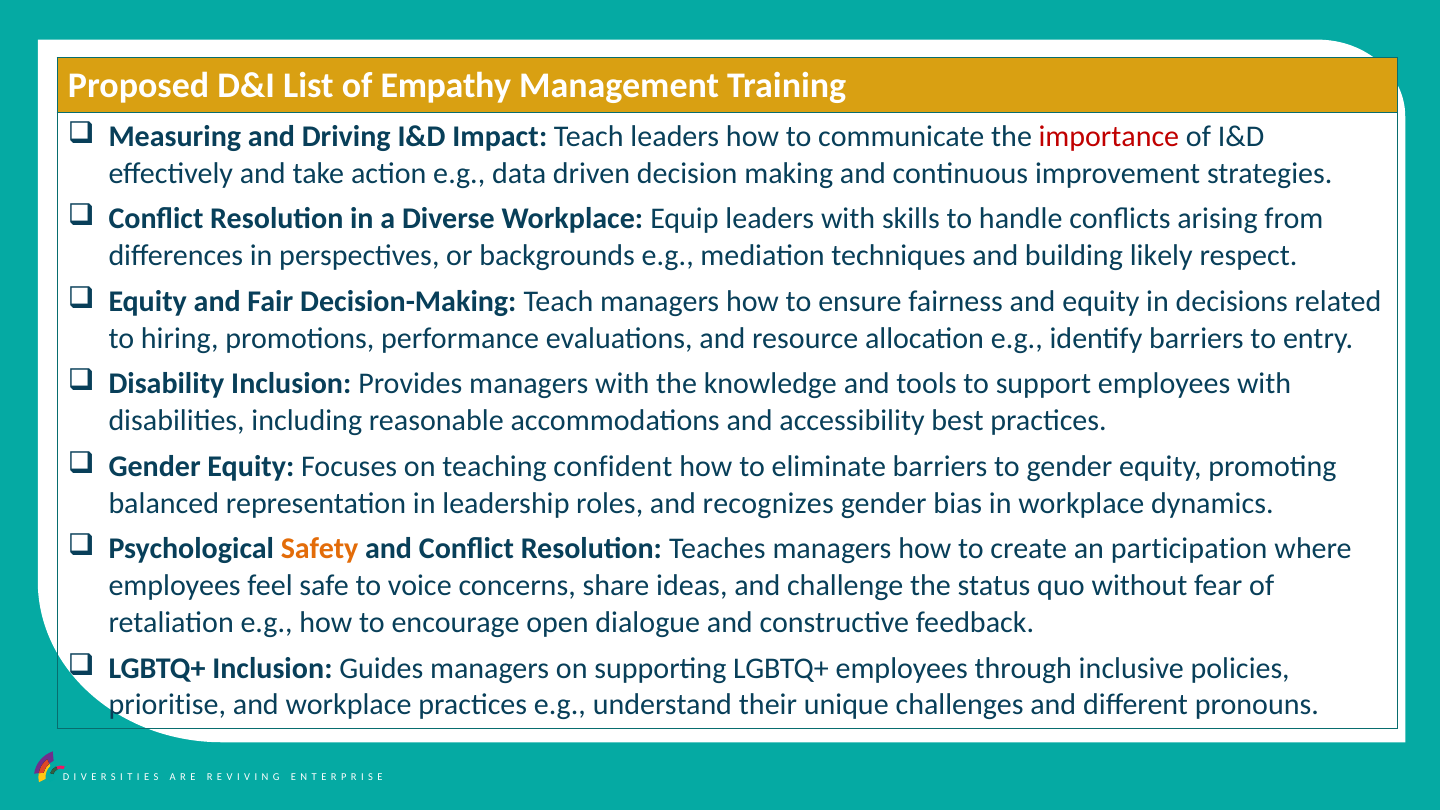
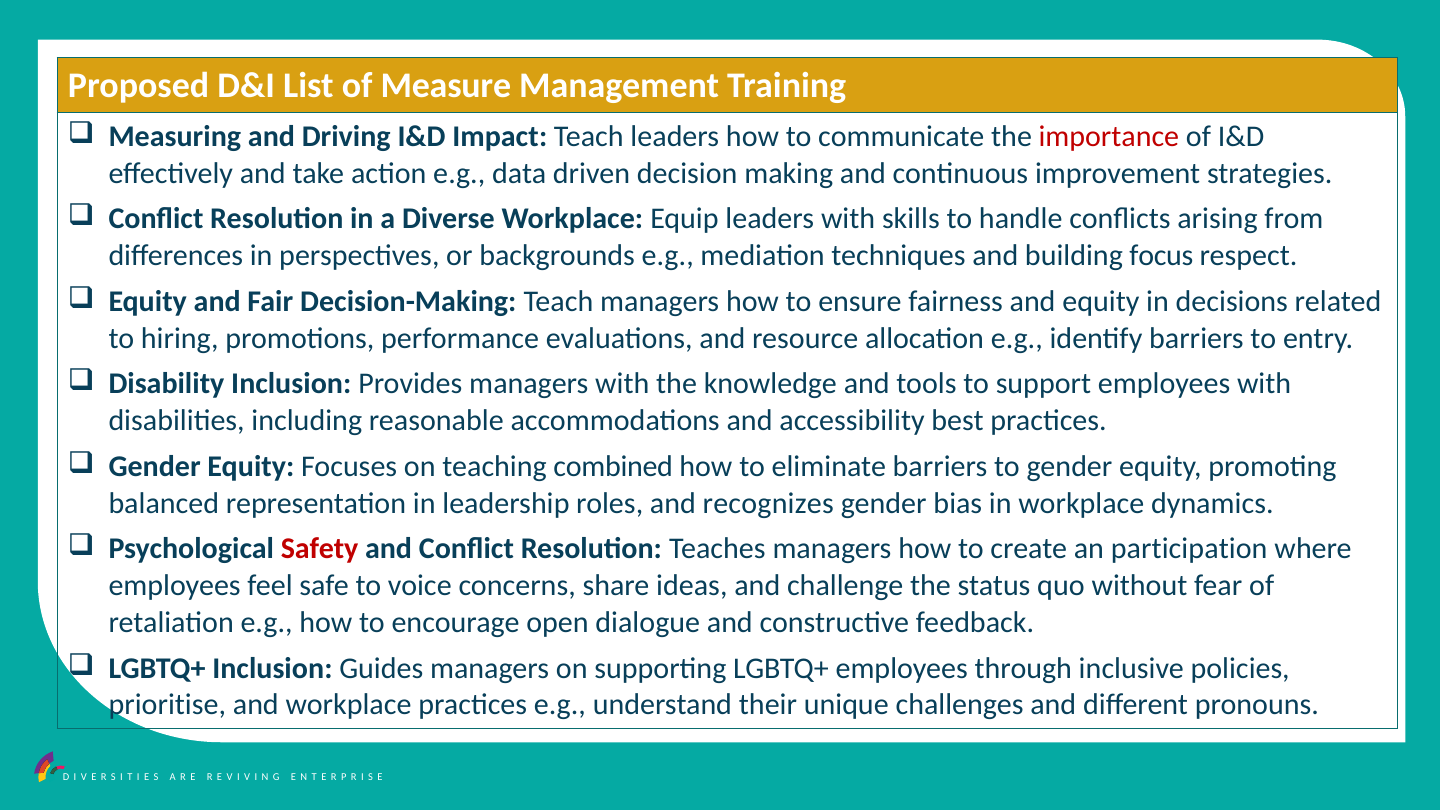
Empathy: Empathy -> Measure (446, 85)
likely: likely -> focus (1161, 256)
confident: confident -> combined (613, 466)
Safety colour: orange -> red (320, 549)
